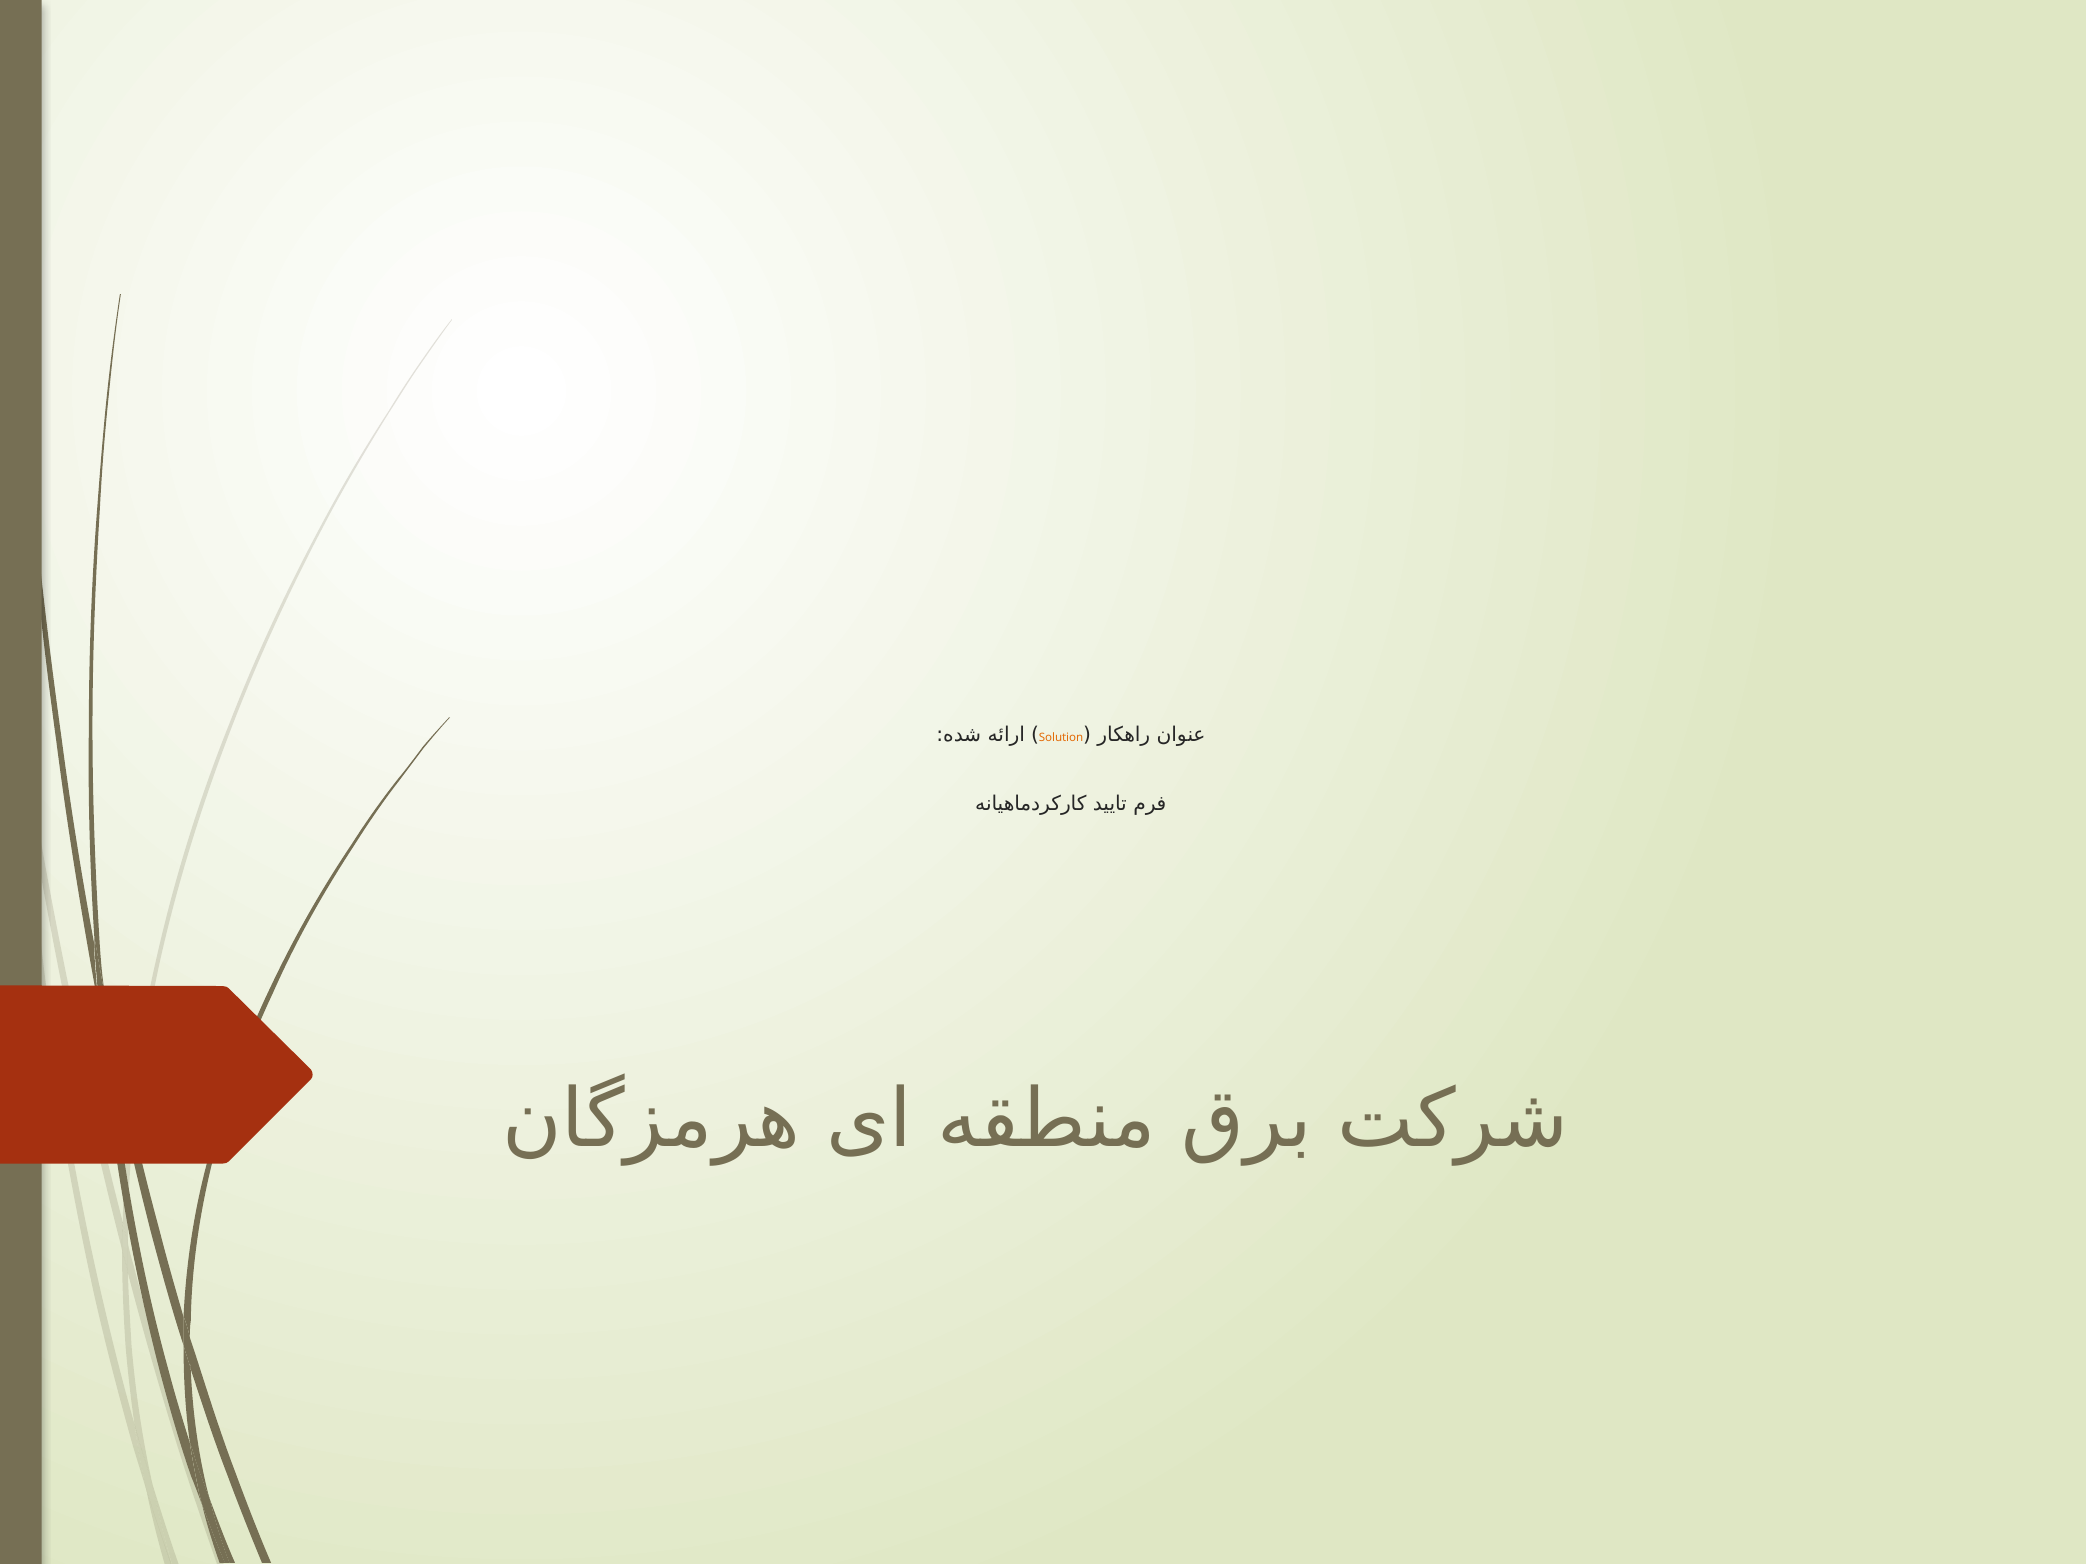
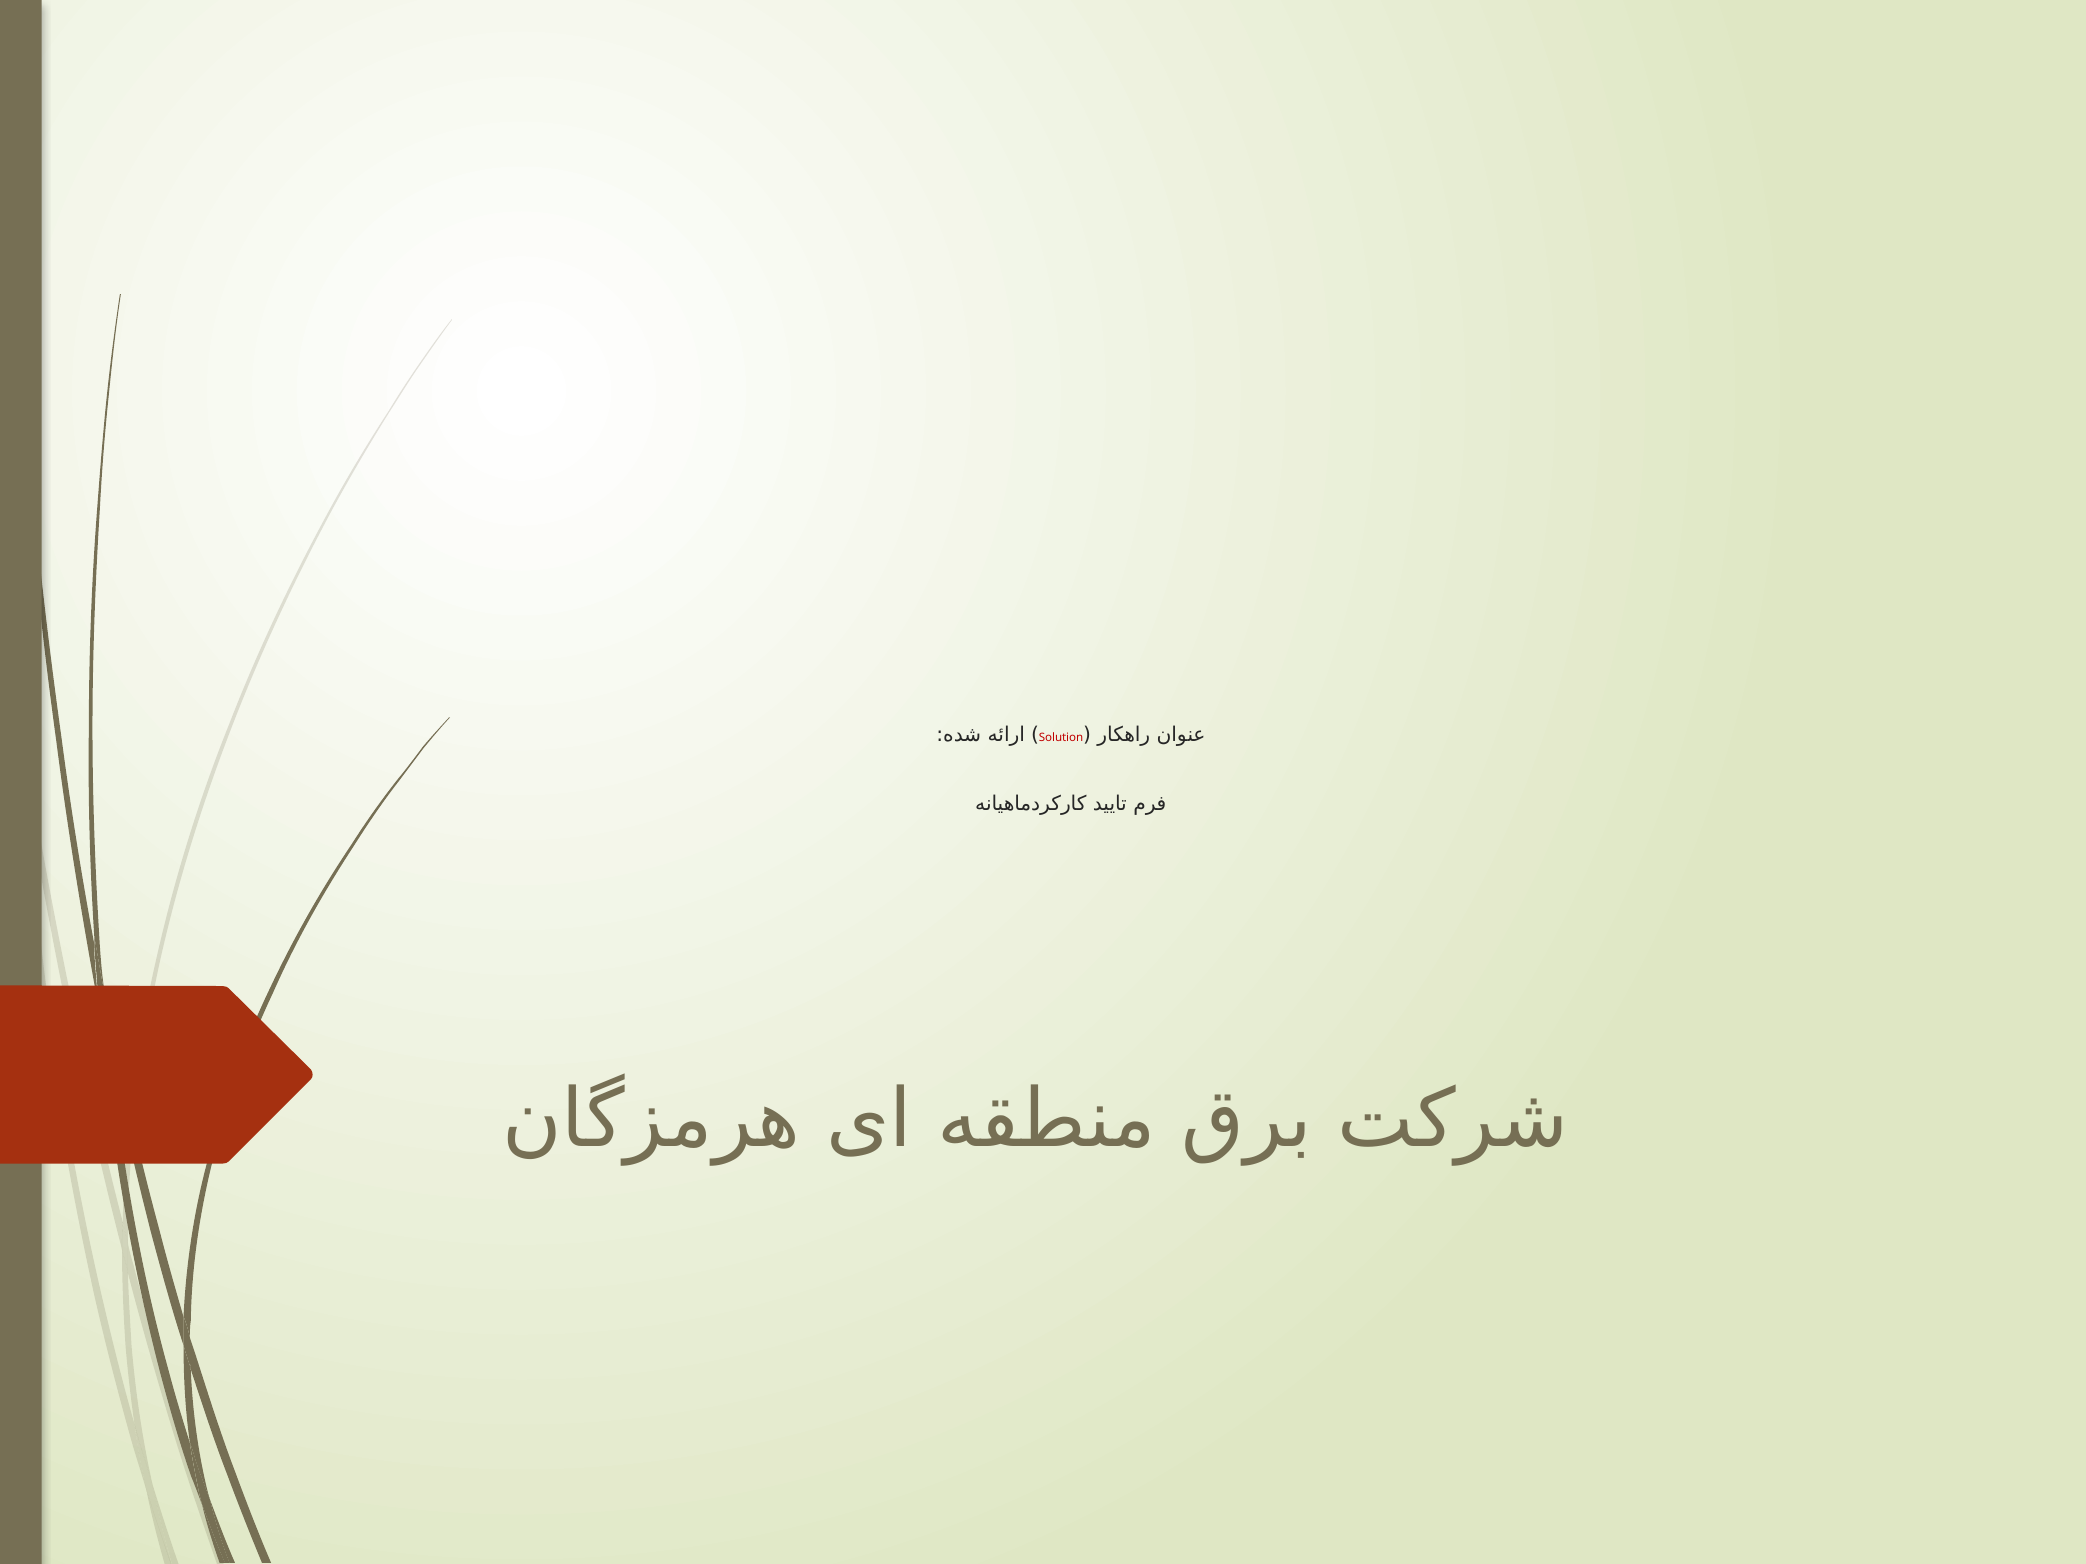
Solution colour: orange -> red (1061, 738)
